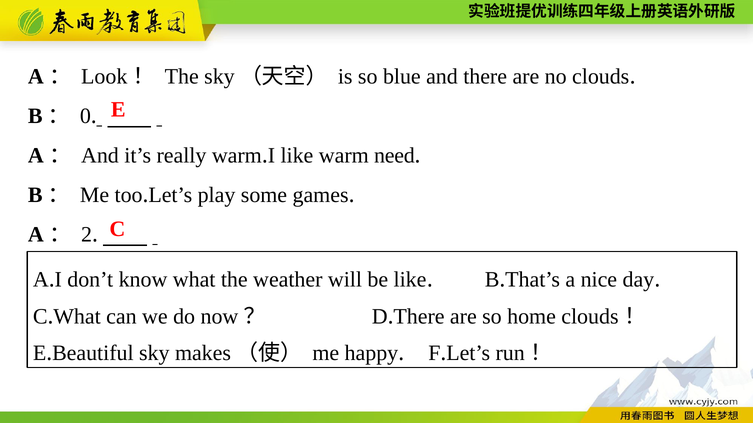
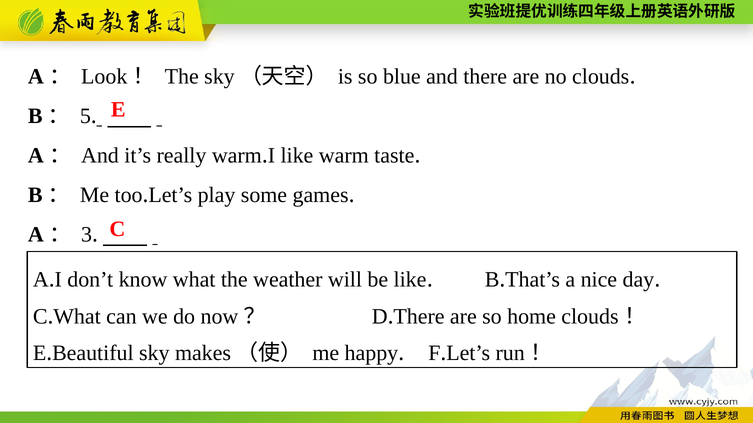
0: 0 -> 5 (85, 116)
need: need -> taste (394, 156)
2: 2 -> 3 (87, 235)
